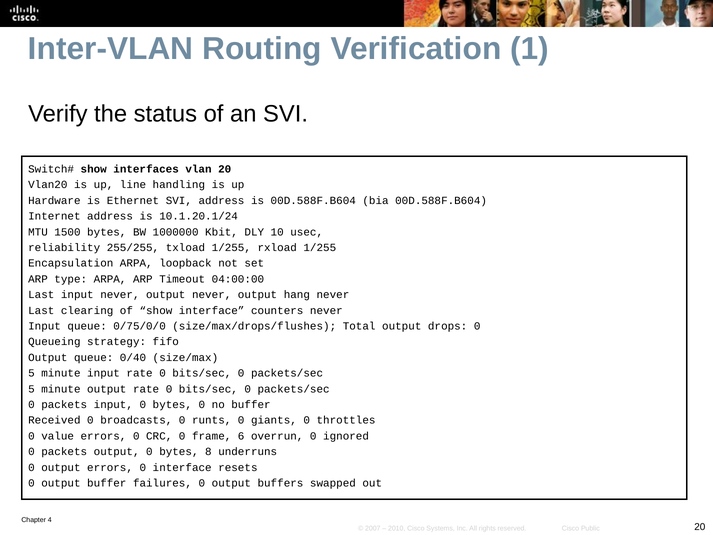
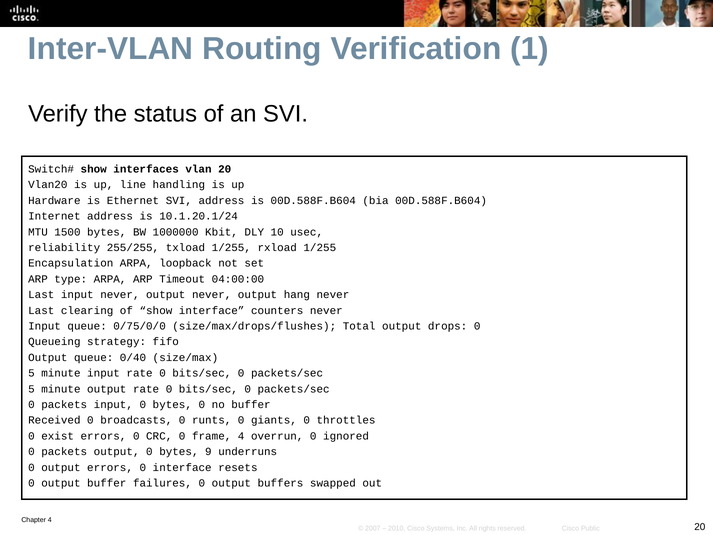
value: value -> exist (58, 436)
frame 6: 6 -> 4 (241, 436)
8: 8 -> 9 (208, 452)
